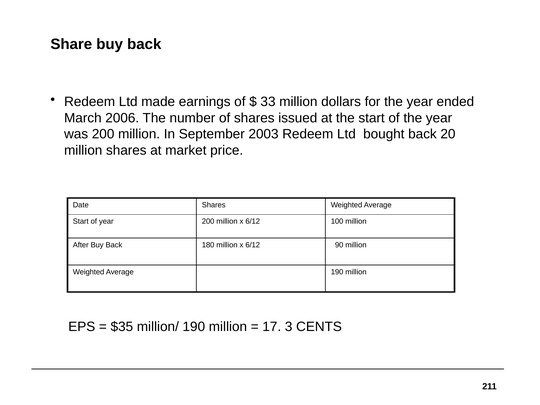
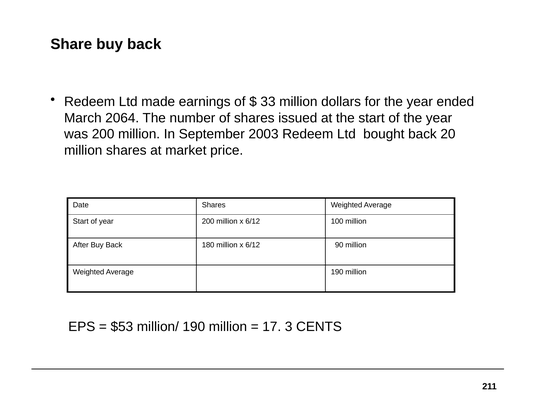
2006: 2006 -> 2064 (122, 118)
$35: $35 -> $53 (122, 327)
